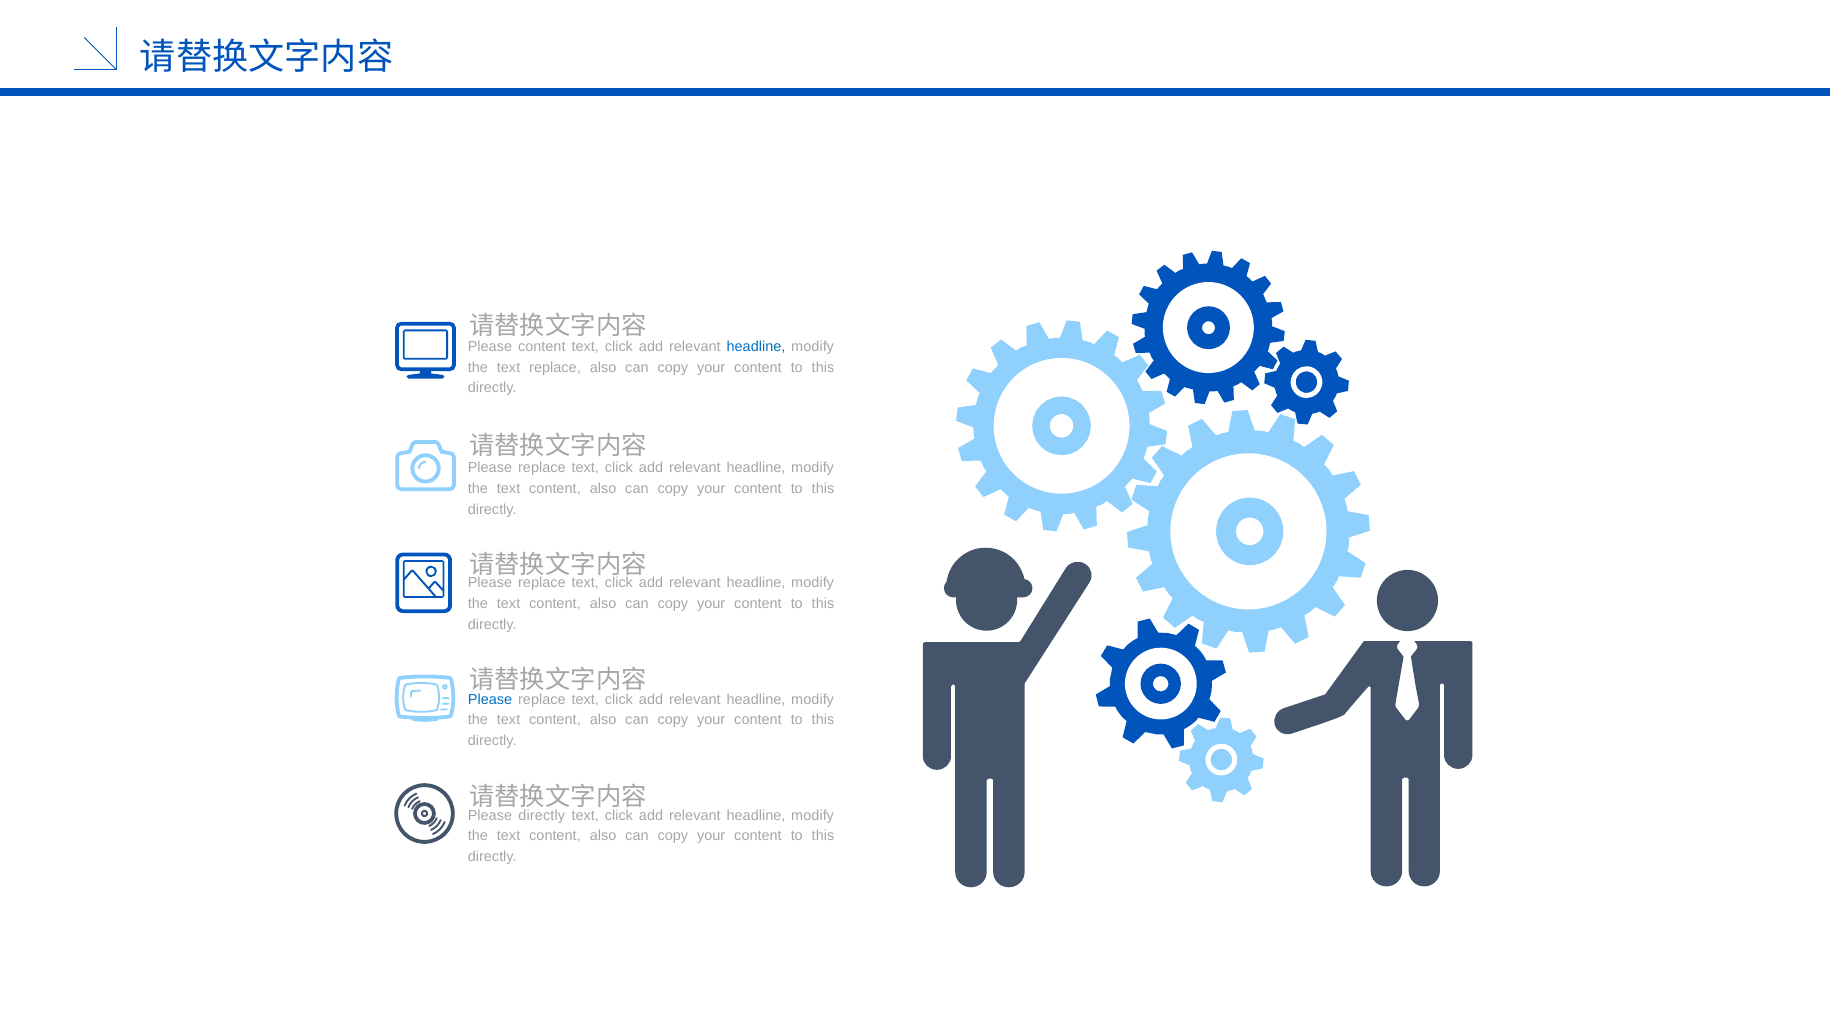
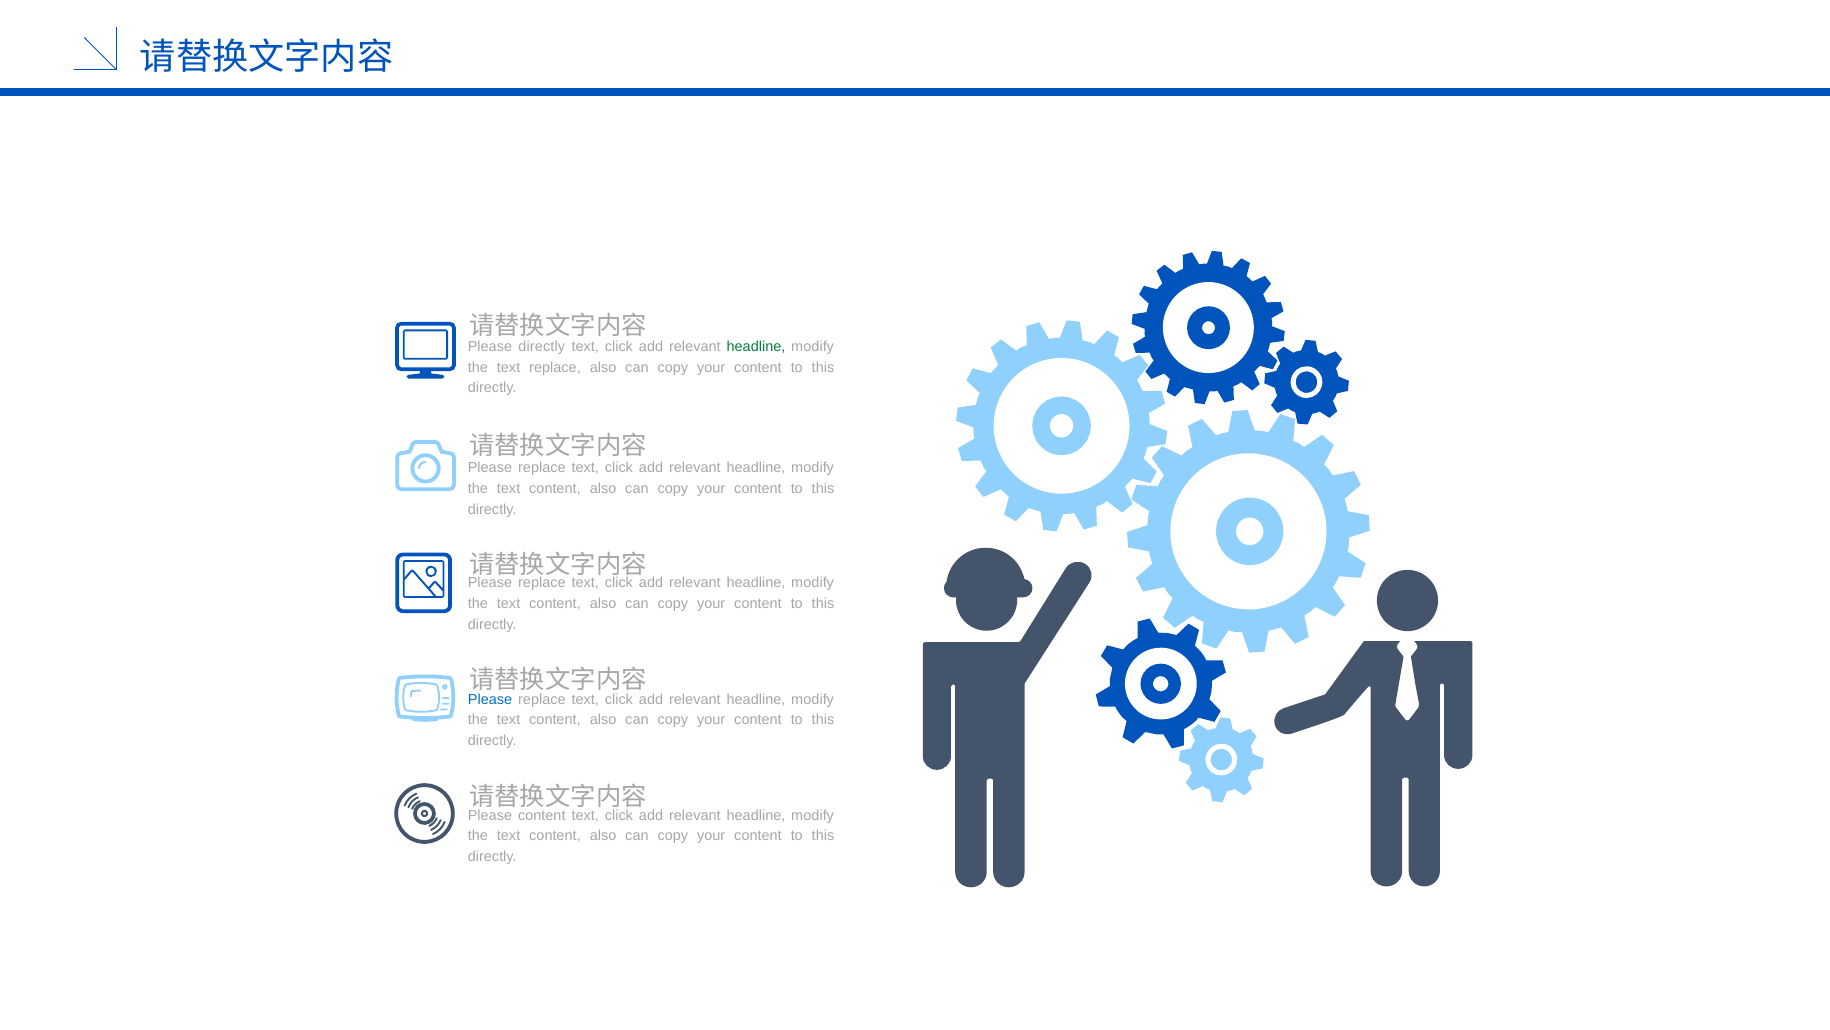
Please content: content -> directly (542, 346)
headline colour: blue -> green (756, 346)
Please directly: directly -> content (542, 815)
